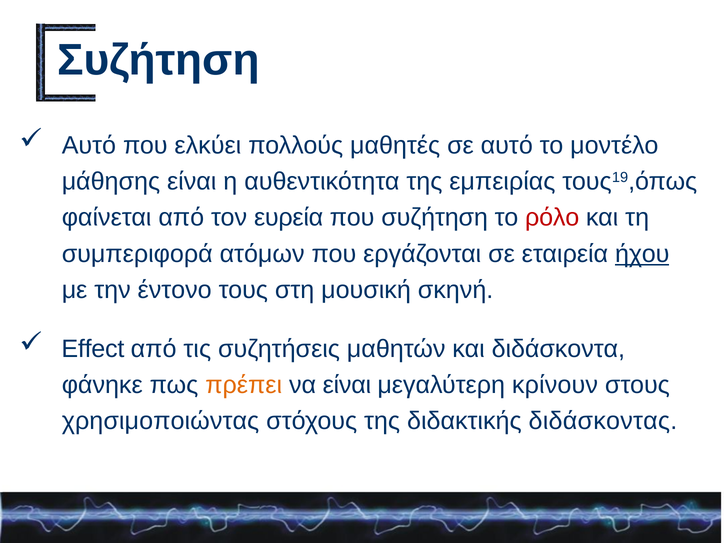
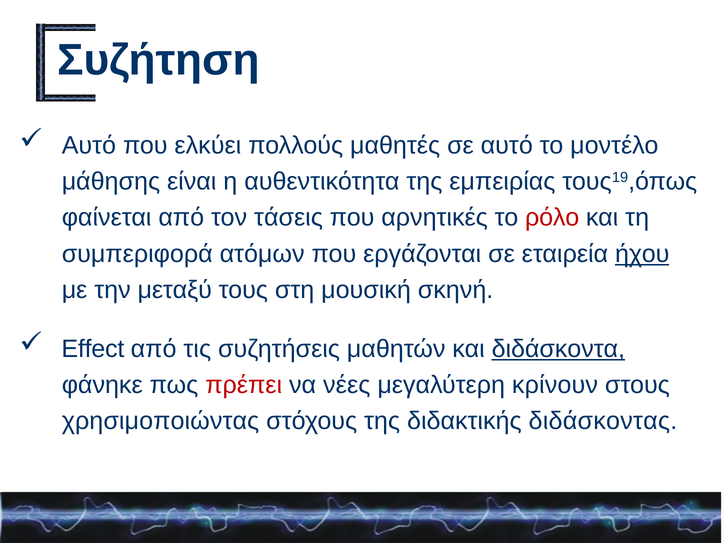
ευρεία: ευρεία -> τάσεις (289, 218)
που συζήτηση: συζήτηση -> αρνητικές (435, 218)
έντονο: έντονο -> μεταξύ (175, 290)
διδάσκοντα underline: none -> present (558, 349)
πρέπει colour: orange -> red (244, 385)
να είναι: είναι -> νέες (347, 385)
